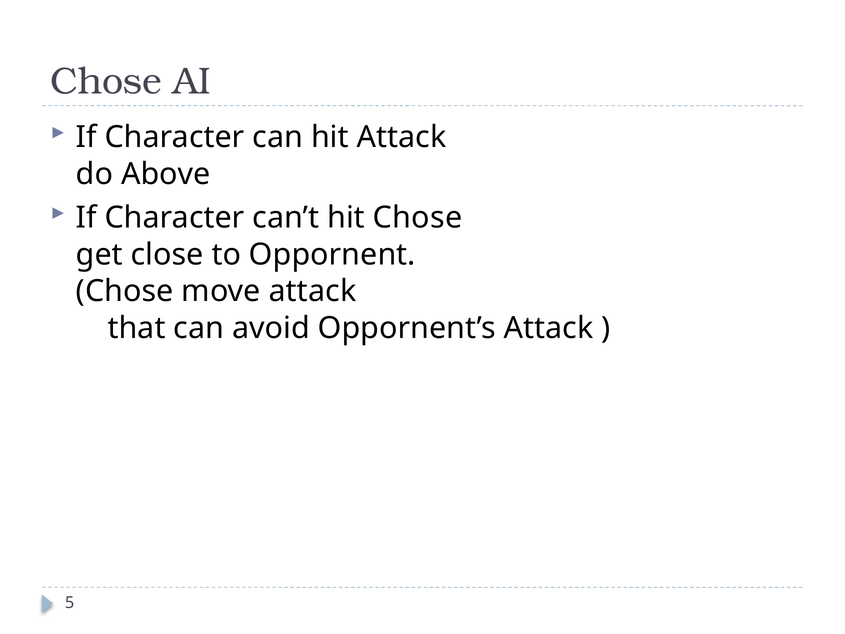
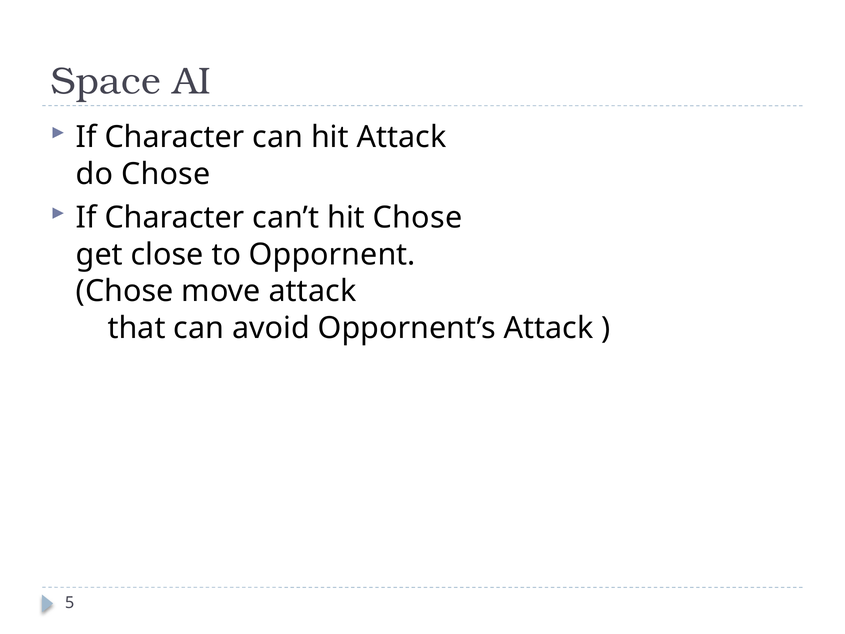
Chose: Chose -> Space (106, 82)
do Above: Above -> Chose (166, 174)
